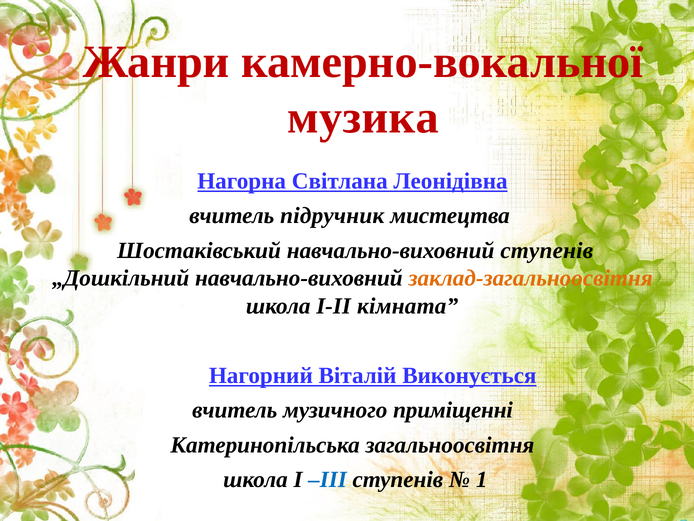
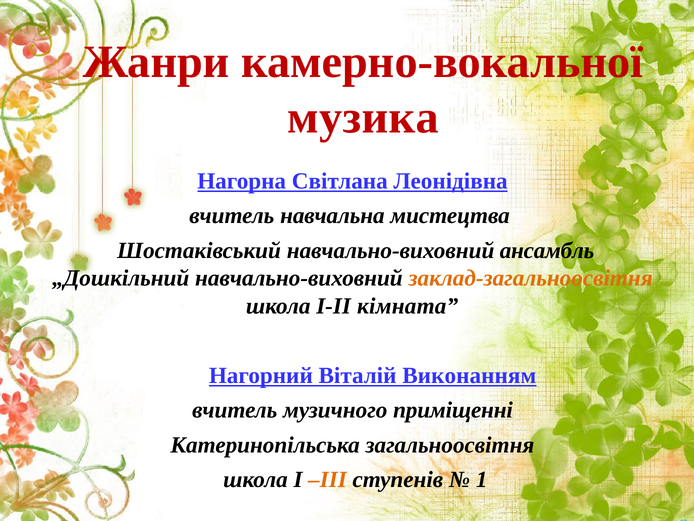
підручник: підручник -> навчальна (332, 216)
навчально-виховний ступенів: ступенів -> ансамбль (547, 250)
Виконується: Виконується -> Виконанням (469, 375)
ІІІ colour: blue -> orange (327, 479)
